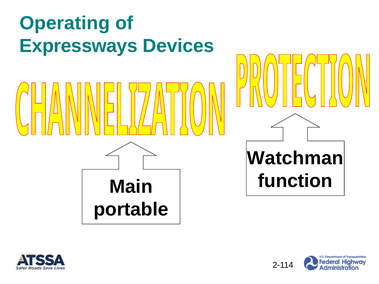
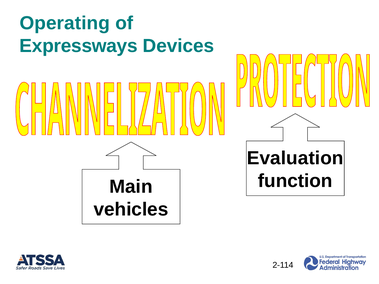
Watchman: Watchman -> Evaluation (295, 158)
portable: portable -> vehicles (131, 210)
